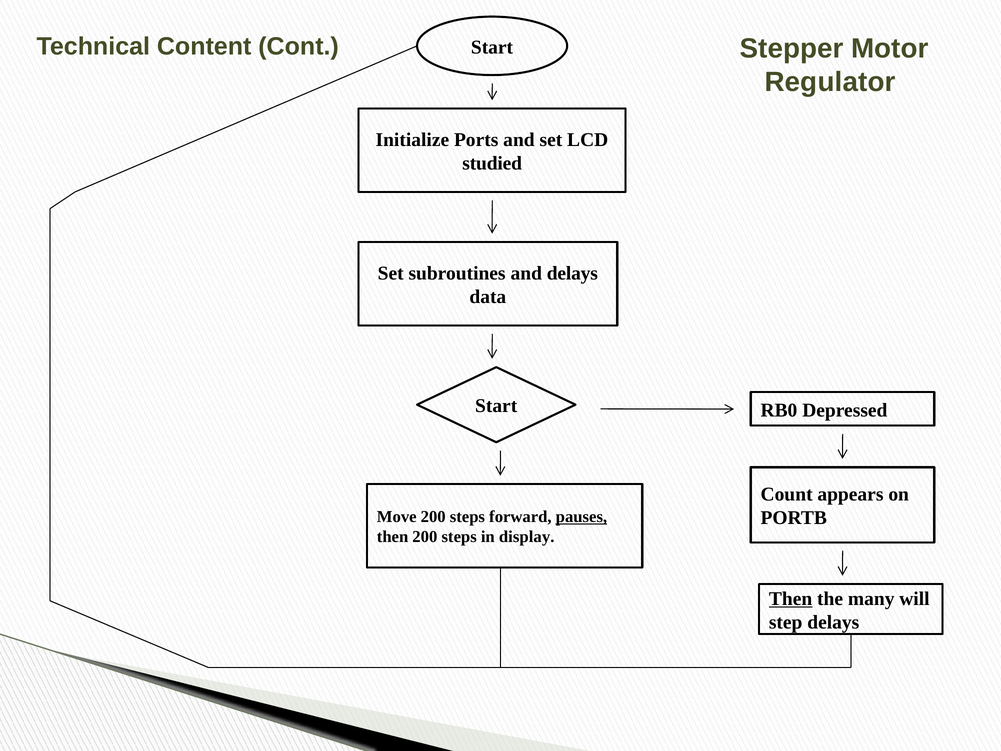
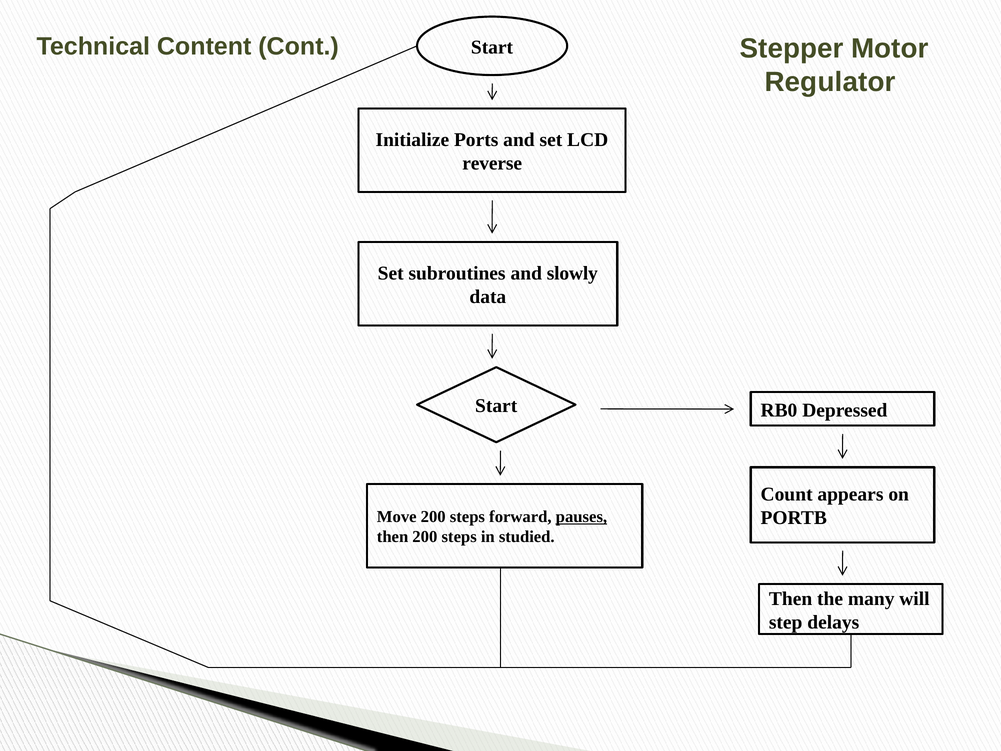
studied: studied -> reverse (492, 163)
and delays: delays -> slowly (572, 273)
display: display -> studied (527, 537)
Then underline: present -> none (791, 599)
